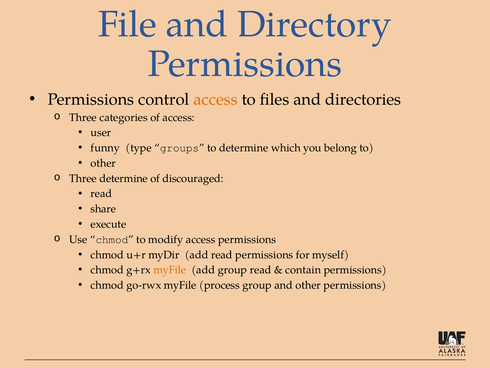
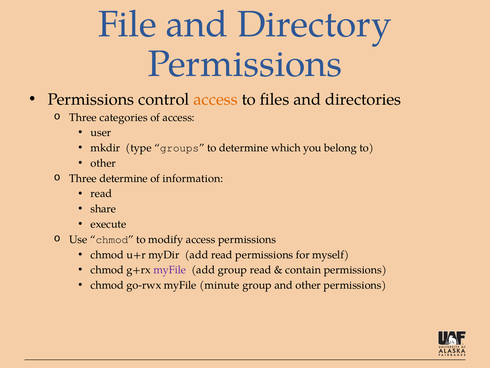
funny: funny -> mkdir (105, 148)
discouraged: discouraged -> information (193, 178)
myFile colour: orange -> purple (170, 270)
process: process -> minute (219, 285)
